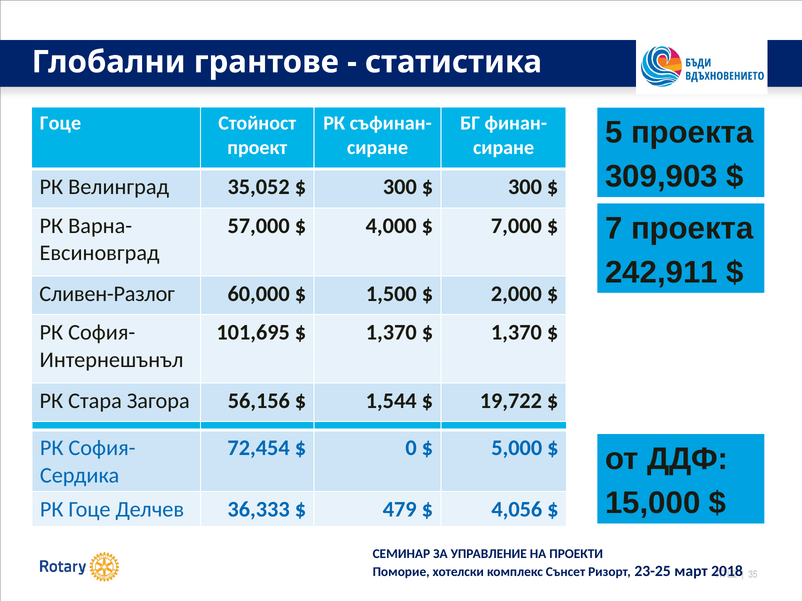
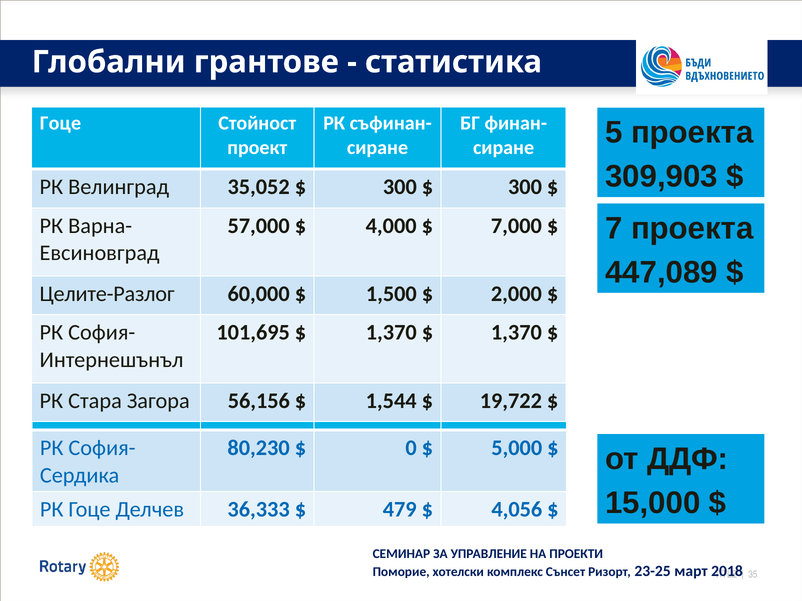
242,911: 242,911 -> 447,089 (661, 273)
Сливен-Разлог: Сливен-Разлог -> Целите-Разлог (107, 294)
72,454: 72,454 -> 80,230 (259, 448)
